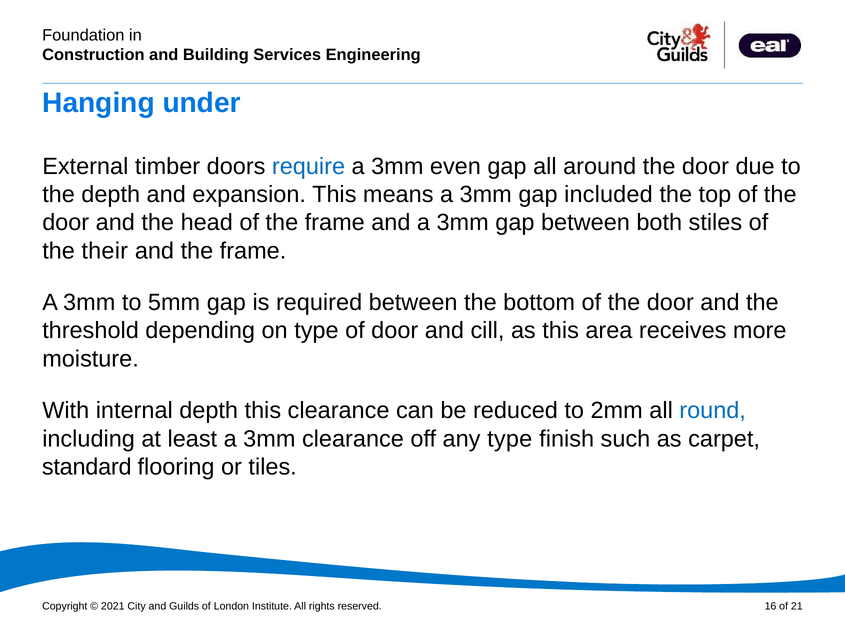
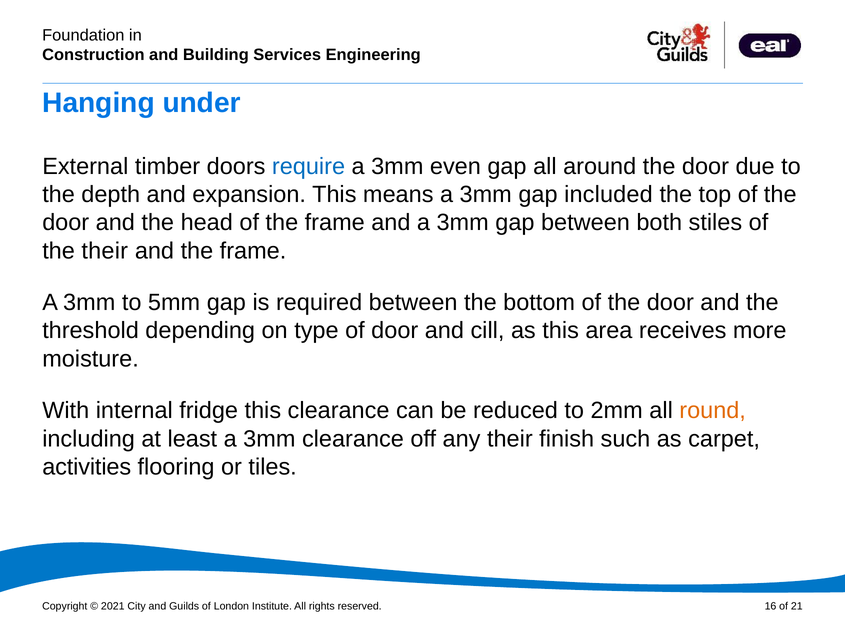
internal depth: depth -> fridge (209, 410)
round colour: blue -> orange (713, 410)
any type: type -> their (510, 439)
standard: standard -> activities (87, 467)
